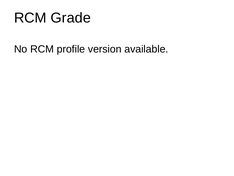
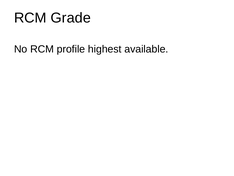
version: version -> highest (105, 49)
